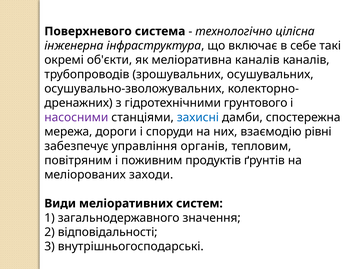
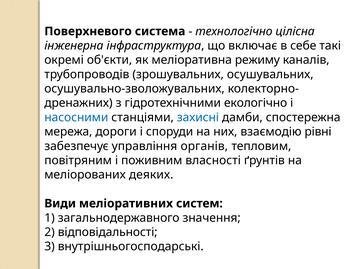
меліоративна каналів: каналів -> режиму (257, 60)
грунтового: грунтового -> екологічно (256, 103)
насосними colour: purple -> blue (76, 117)
продуктів: продуктів -> власності (213, 160)
заходи: заходи -> деяких (151, 174)
